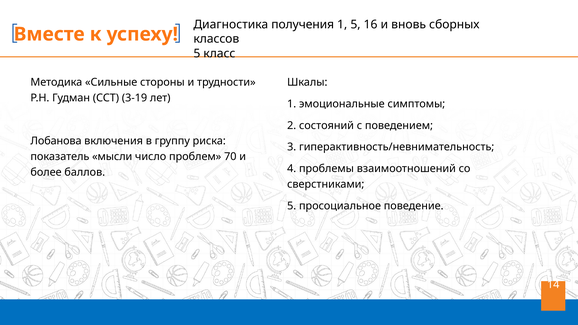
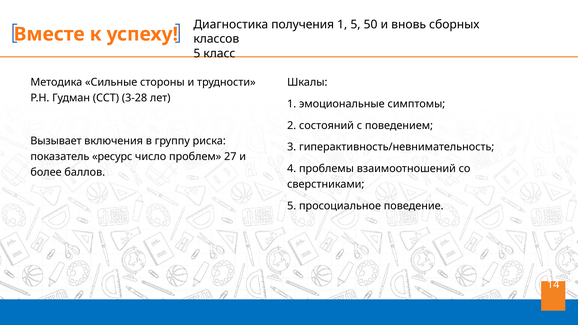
16: 16 -> 50 (371, 25)
3-19: 3-19 -> 3-28 (135, 98)
Лобанова: Лобанова -> Вызывает (56, 141)
мысли: мысли -> ресурс (112, 157)
70: 70 -> 27 (230, 157)
